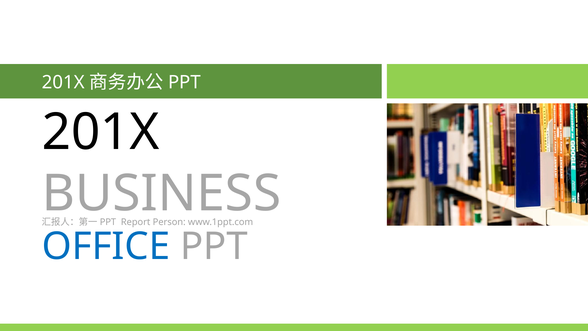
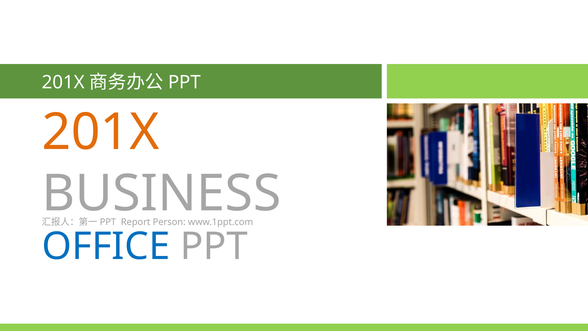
201X colour: black -> orange (101, 132)
